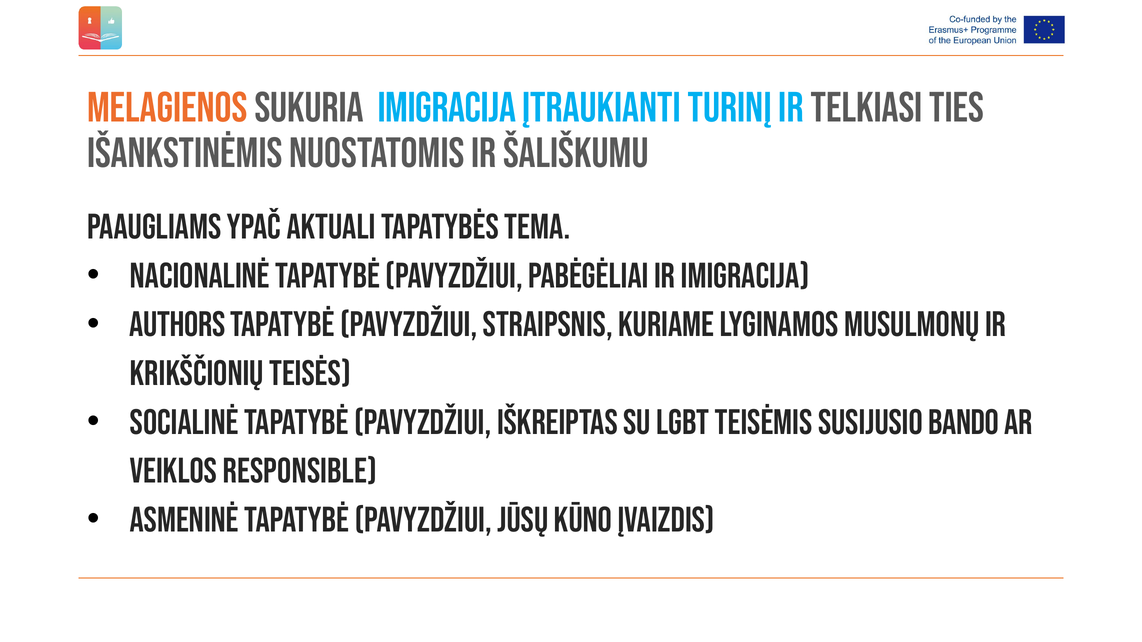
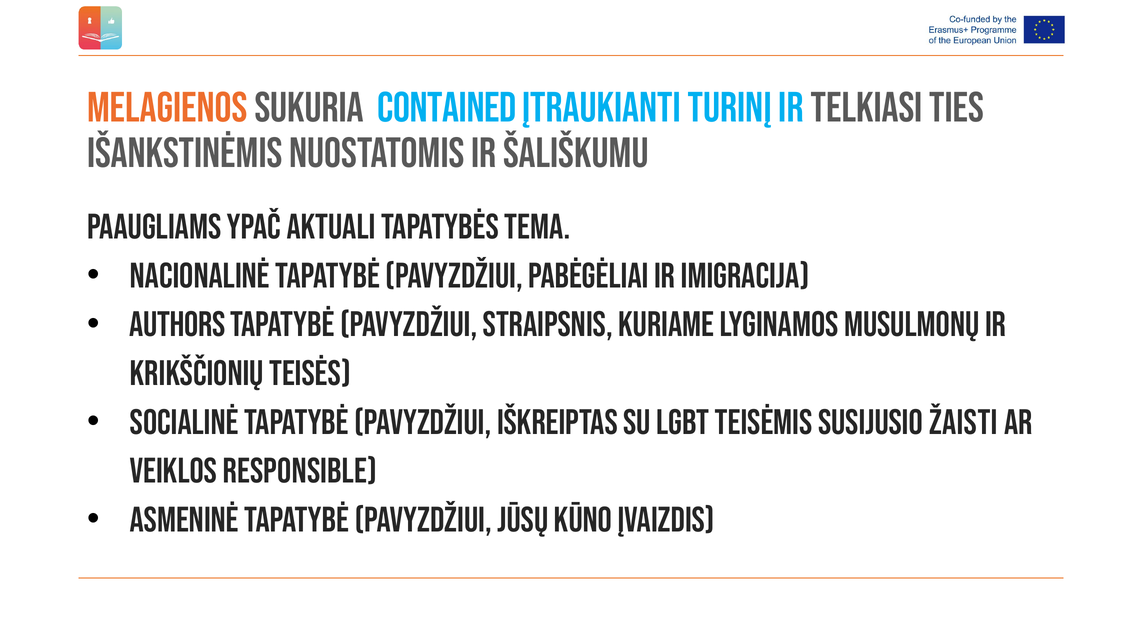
sukuria imigracija: imigracija -> contained (447, 108)
bando: bando -> žaisti (963, 423)
